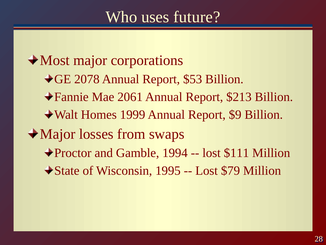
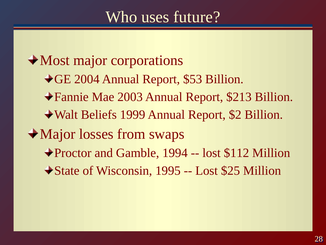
2078: 2078 -> 2004 (87, 79)
2061: 2061 -> 2003 (130, 97)
Homes: Homes -> Beliefs (99, 114)
$9: $9 -> $2 (235, 114)
$111: $111 -> $112 (236, 153)
$79: $79 -> $25 (230, 170)
